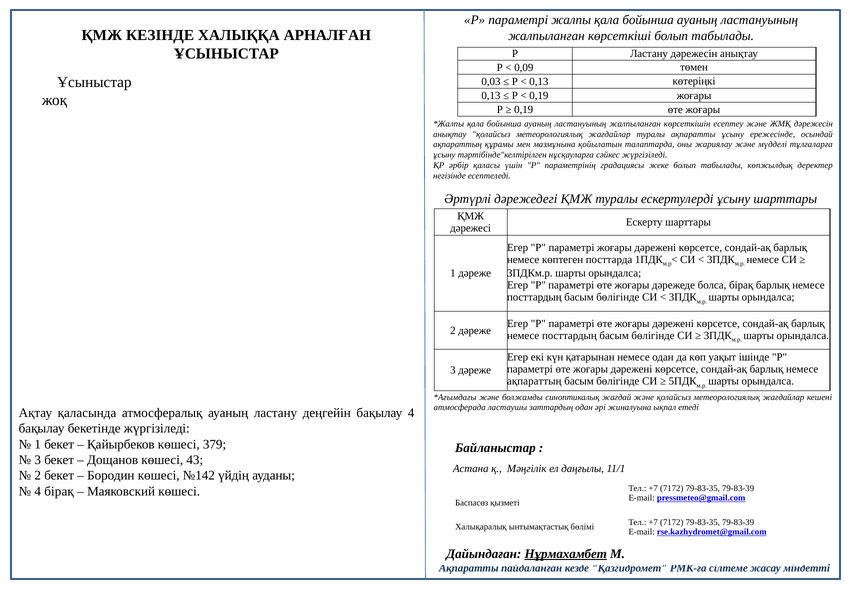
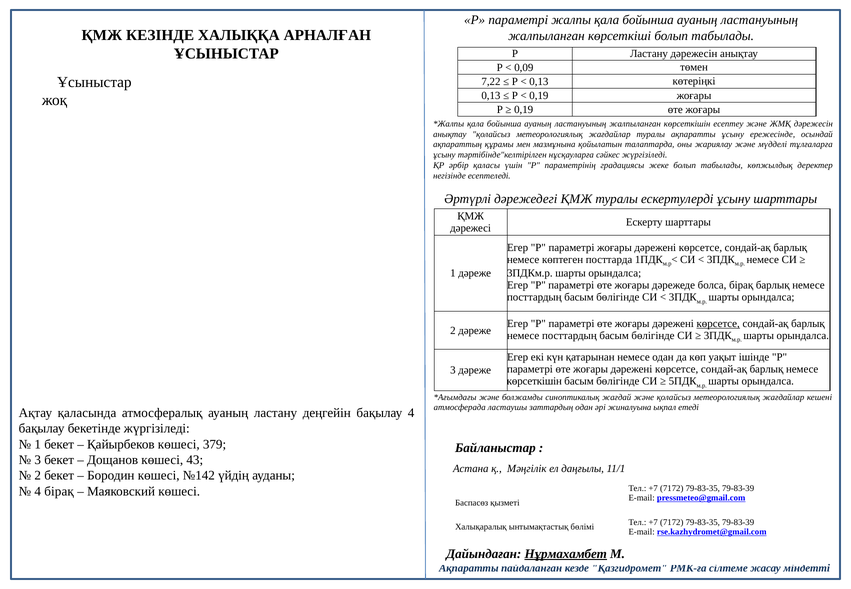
0,03: 0,03 -> 7,22 (491, 82)
көрсетсе underline: none -> present (718, 324)
ақпараттың: ақпараттың -> көрсеткішін (534, 381)
